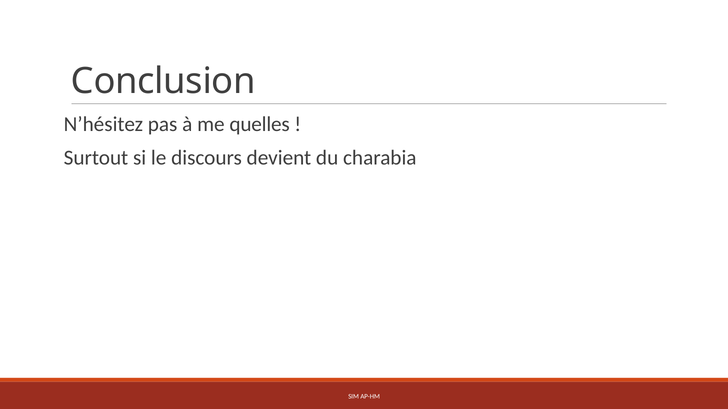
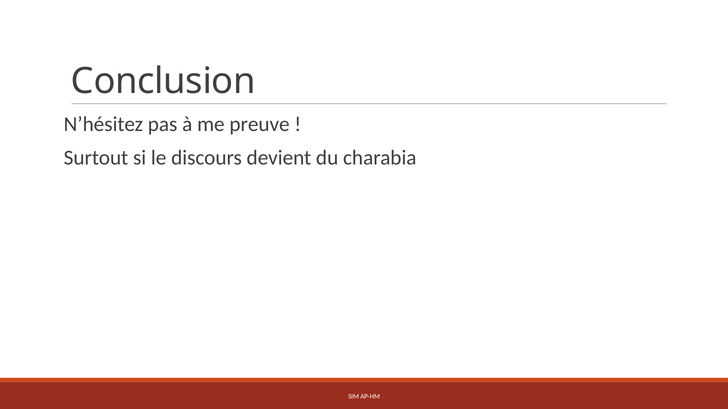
quelles: quelles -> preuve (260, 124)
